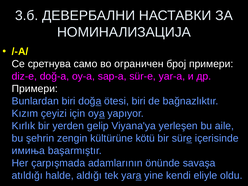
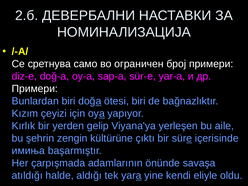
3.б: 3.б -> 2.б (27, 16)
kötü: kötü -> çıktı (145, 138)
